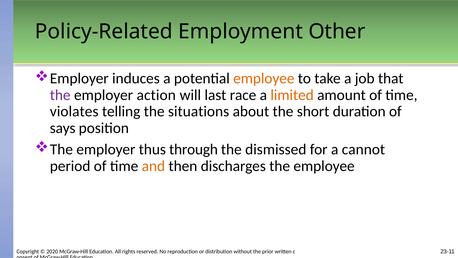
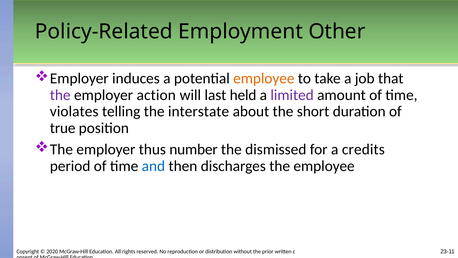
race: race -> held (243, 95)
limited colour: orange -> purple (292, 95)
situations: situations -> interstate (199, 111)
says: says -> true (63, 128)
through: through -> number (194, 149)
cannot: cannot -> credits (363, 149)
and colour: orange -> blue (153, 166)
